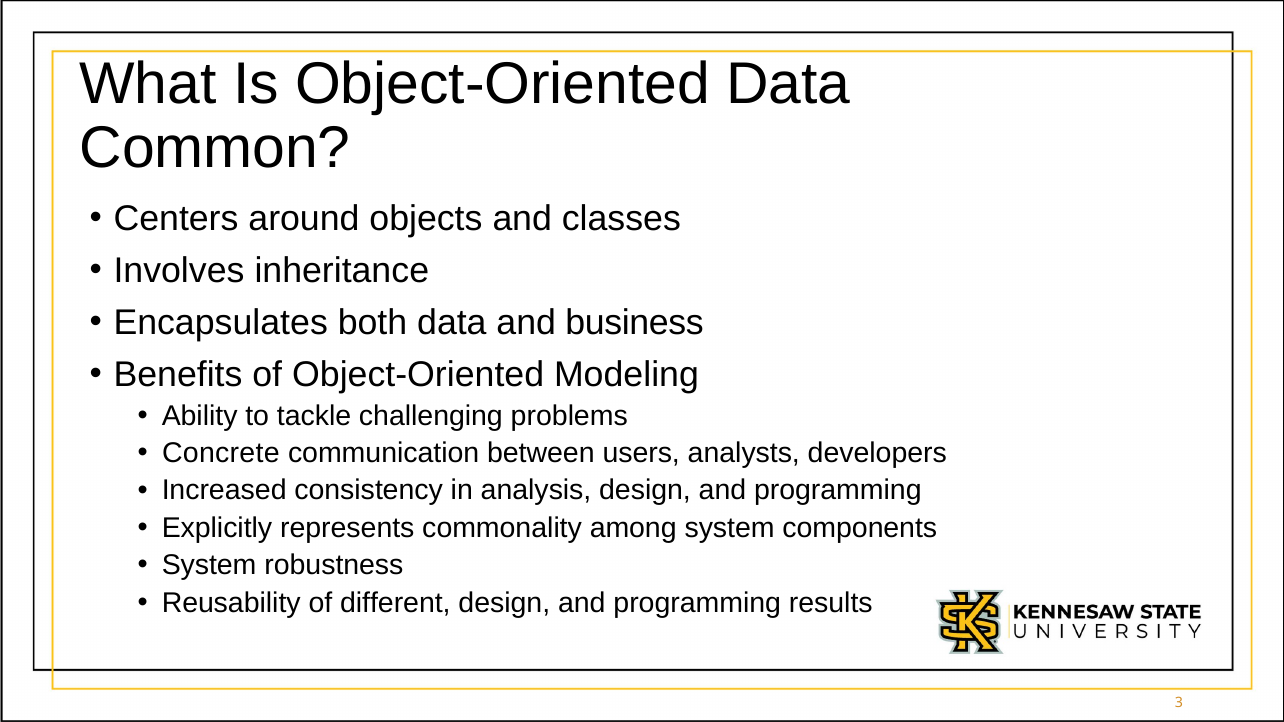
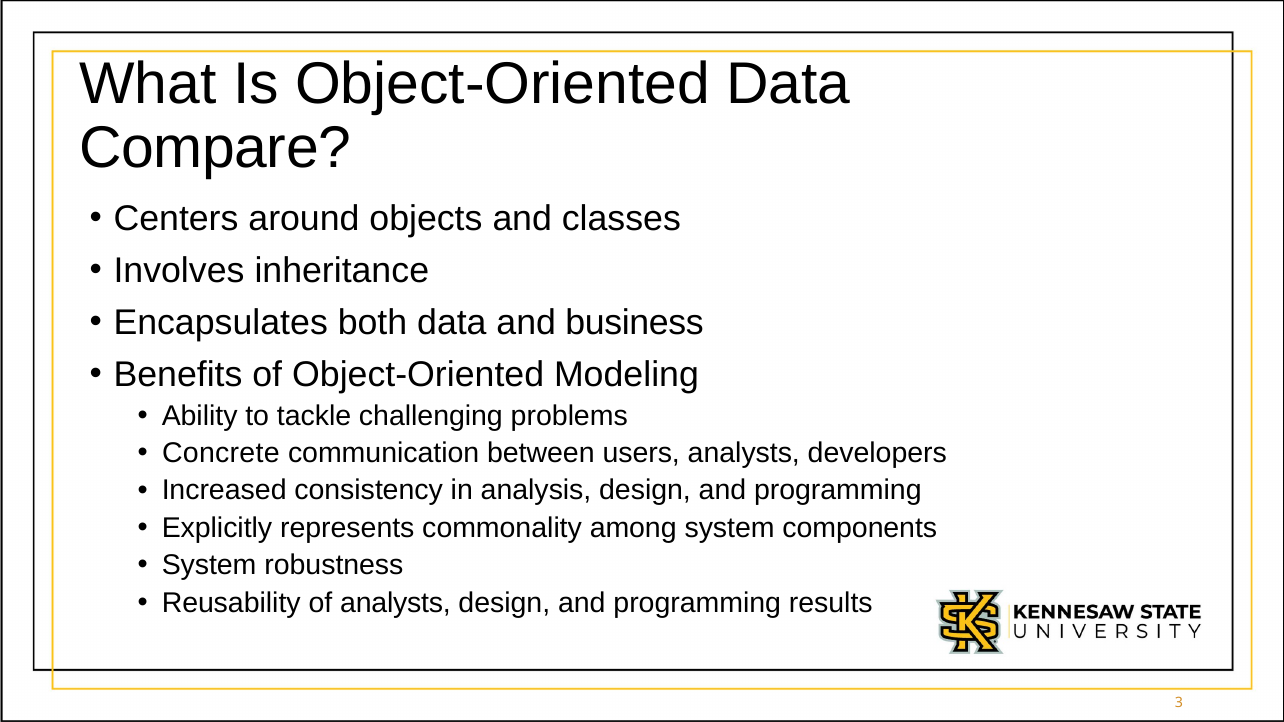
Common: Common -> Compare (215, 148)
of different: different -> analysts (395, 603)
